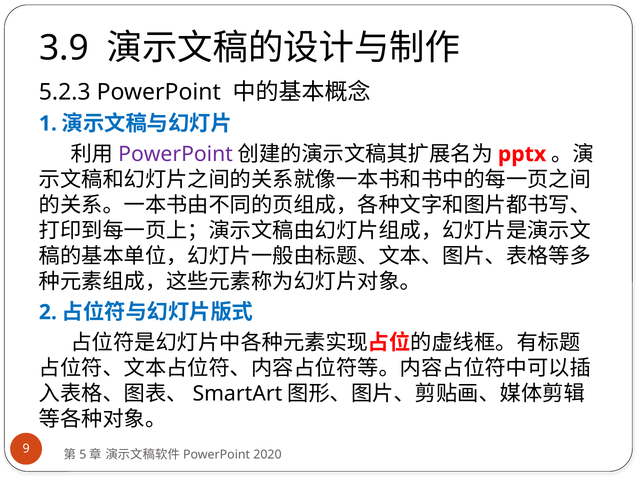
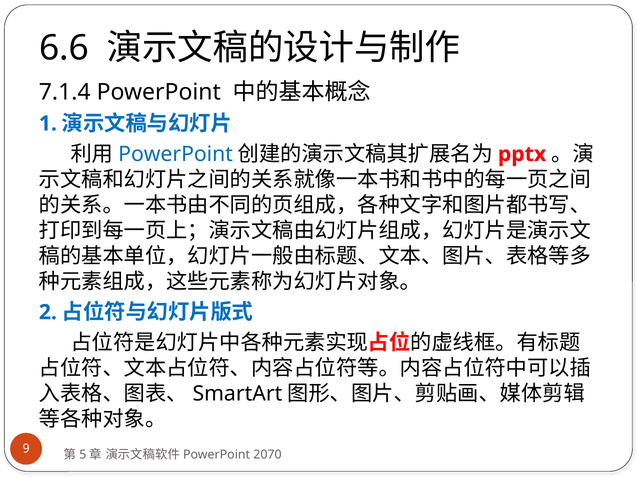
3.9: 3.9 -> 6.6 (64, 48)
5.2.3: 5.2.3 -> 7.1.4 (65, 92)
PowerPoint colour: purple -> blue (176, 154)
2020: 2020 -> 2070 (267, 455)
